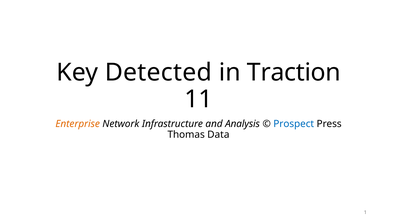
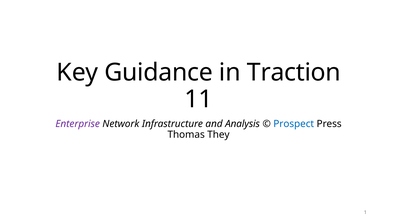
Detected: Detected -> Guidance (159, 72)
Enterprise colour: orange -> purple (78, 124)
Data: Data -> They (218, 135)
